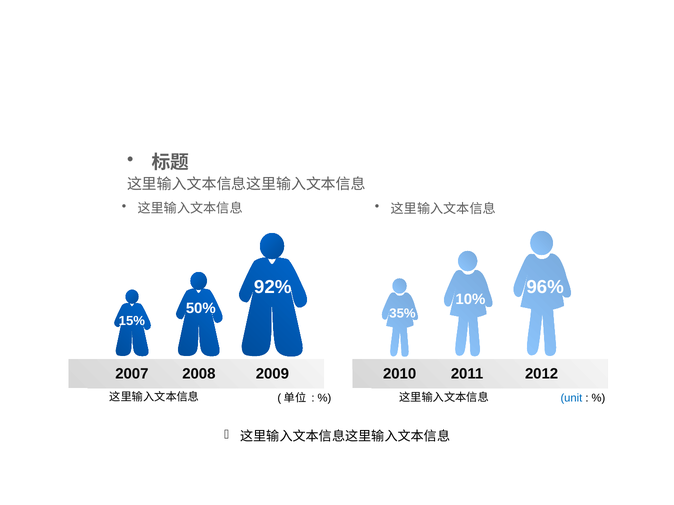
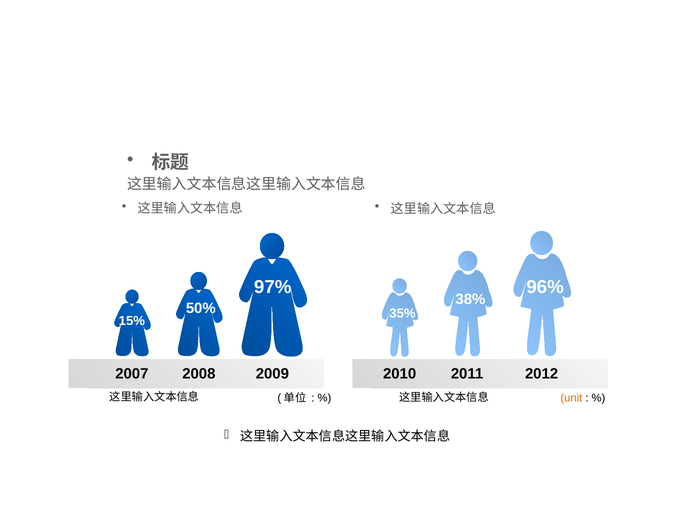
92%: 92% -> 97% (273, 287)
10%: 10% -> 38% (470, 300)
unit colour: blue -> orange (571, 399)
